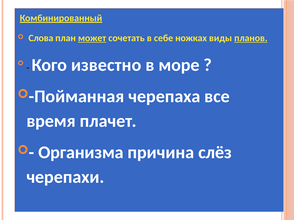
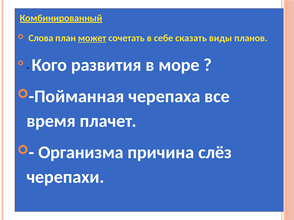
ножках: ножках -> сказать (191, 38)
планов underline: present -> none (251, 38)
известно: известно -> развития (106, 65)
